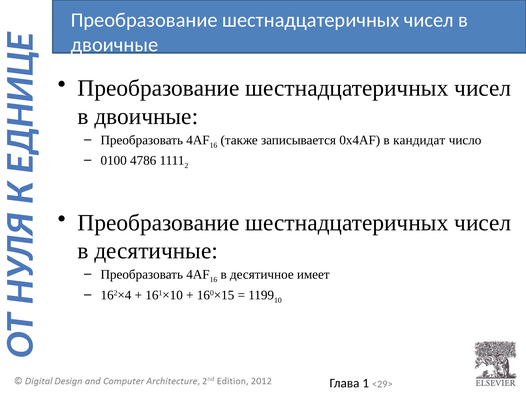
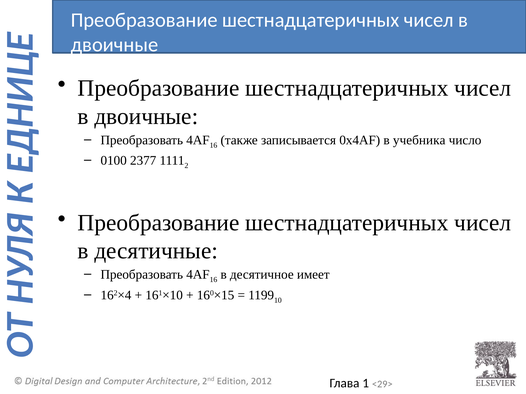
кандидат: кандидат -> учебника (419, 140)
4786: 4786 -> 2377 (143, 161)
